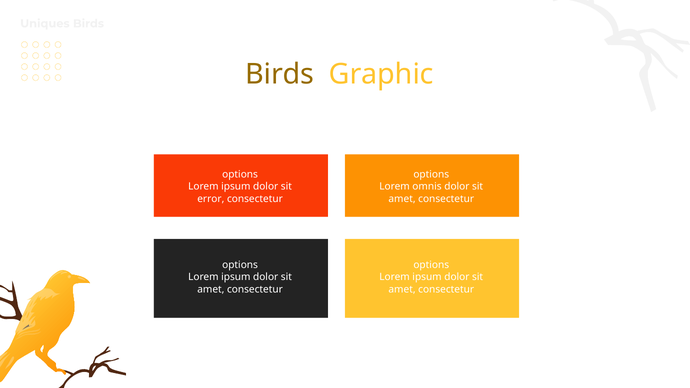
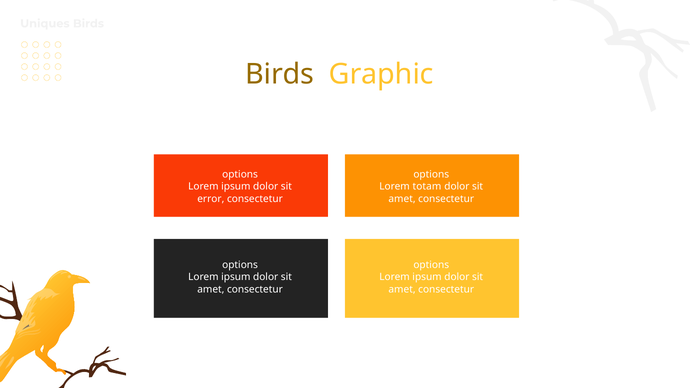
omnis: omnis -> totam (427, 187)
